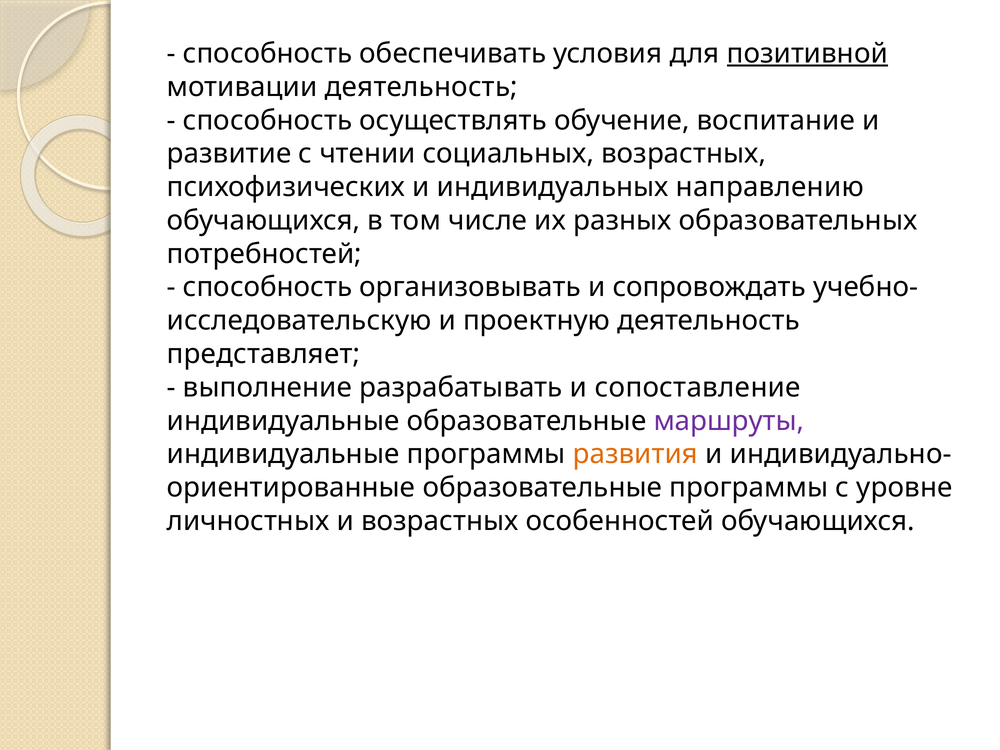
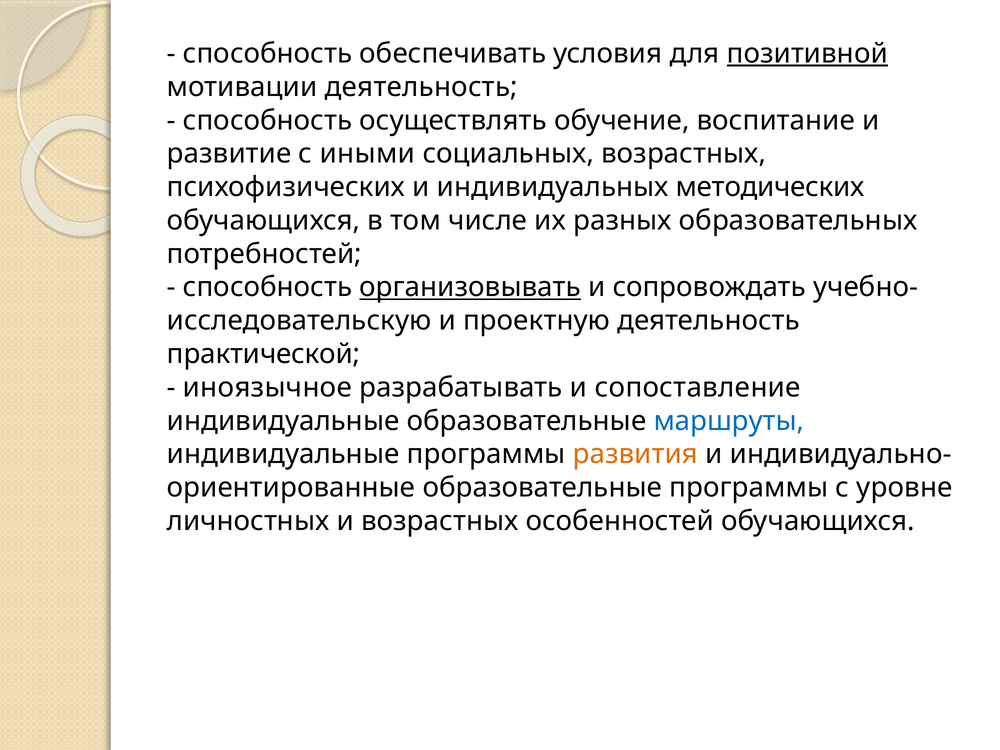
чтении: чтении -> иными (367, 154)
направлению: направлению -> методических (770, 187)
организовывать underline: none -> present (470, 287)
представляет: представляет -> практической (264, 354)
выполнение: выполнение -> иноязычное (267, 387)
маршруты colour: purple -> blue (729, 421)
